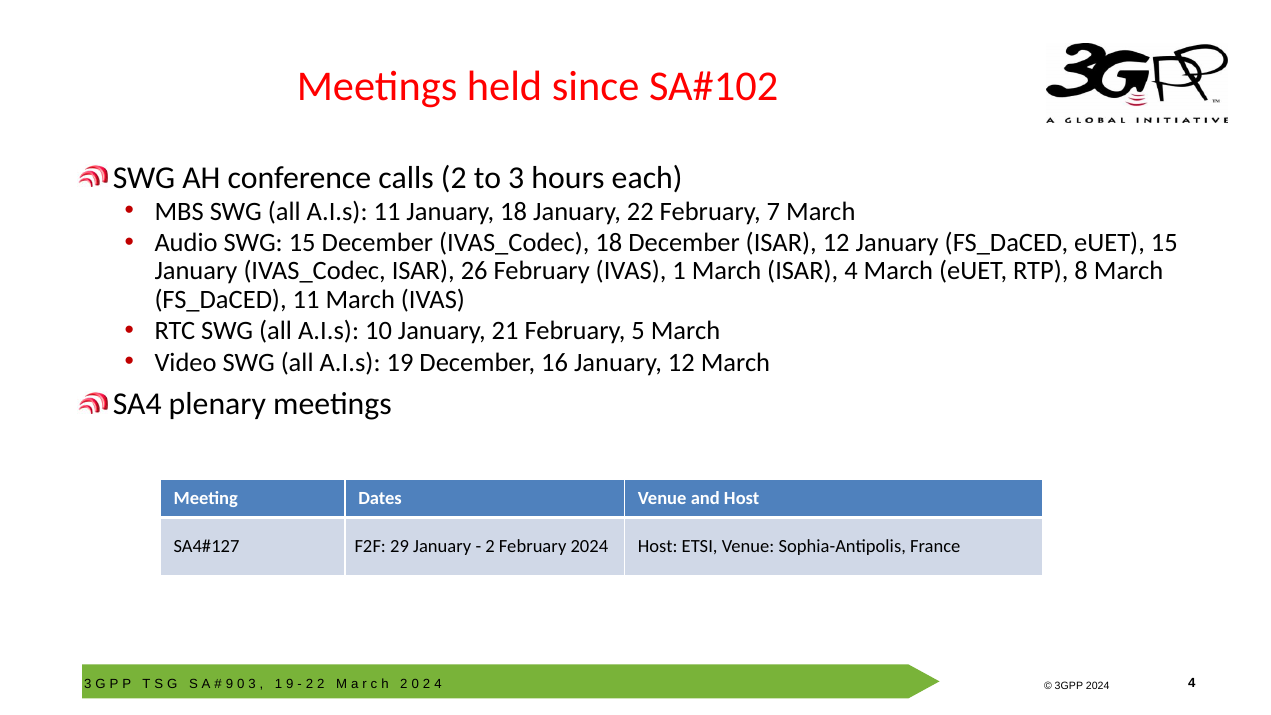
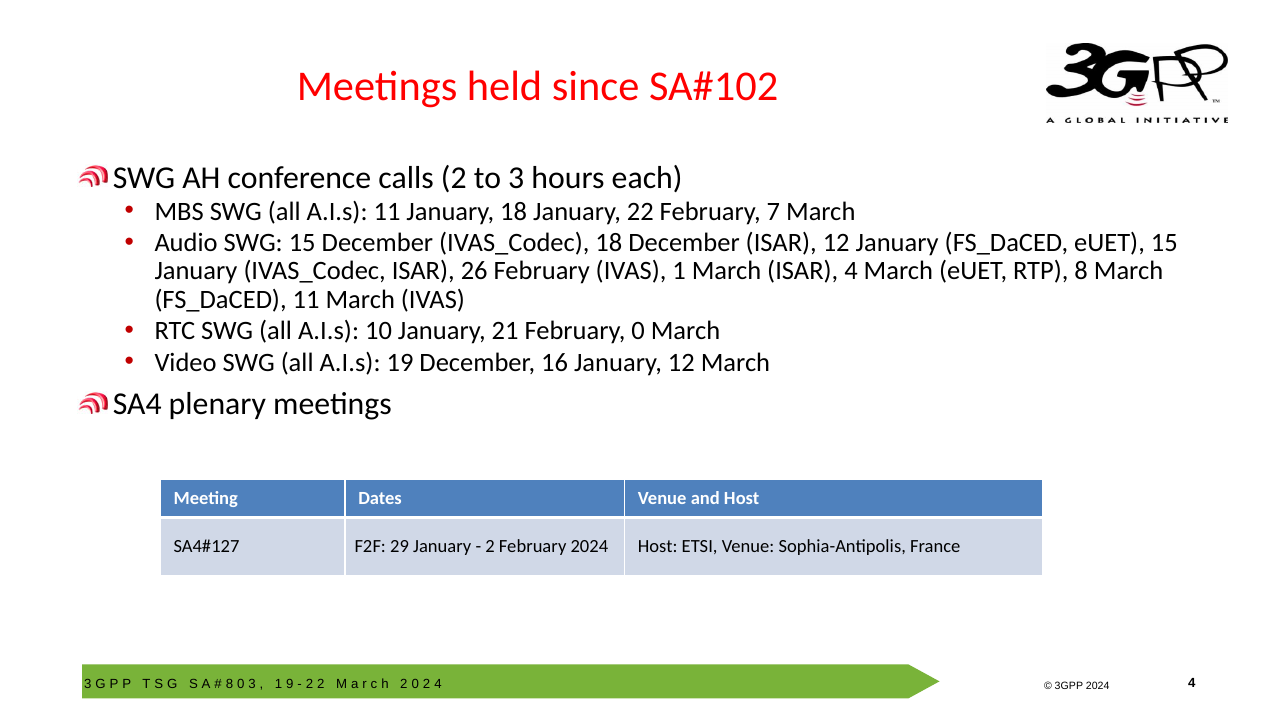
February 5: 5 -> 0 (638, 331)
9: 9 -> 8 (230, 684)
